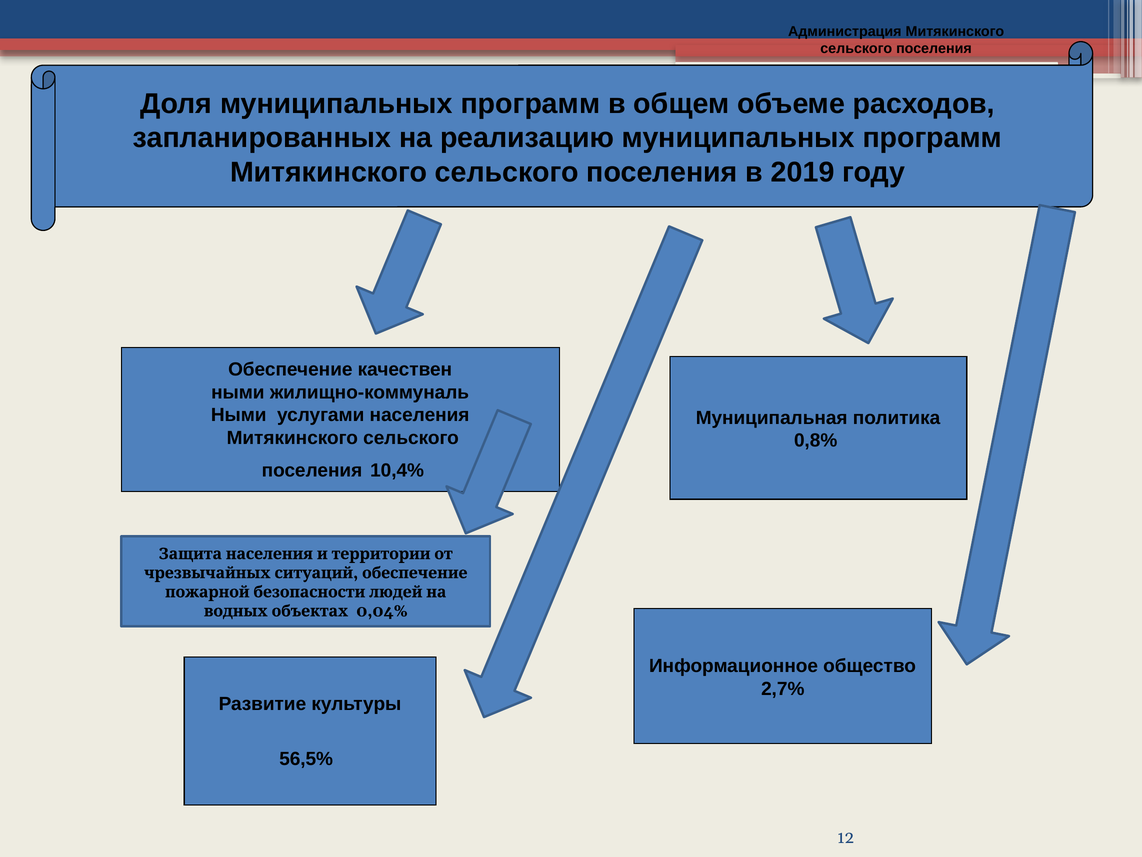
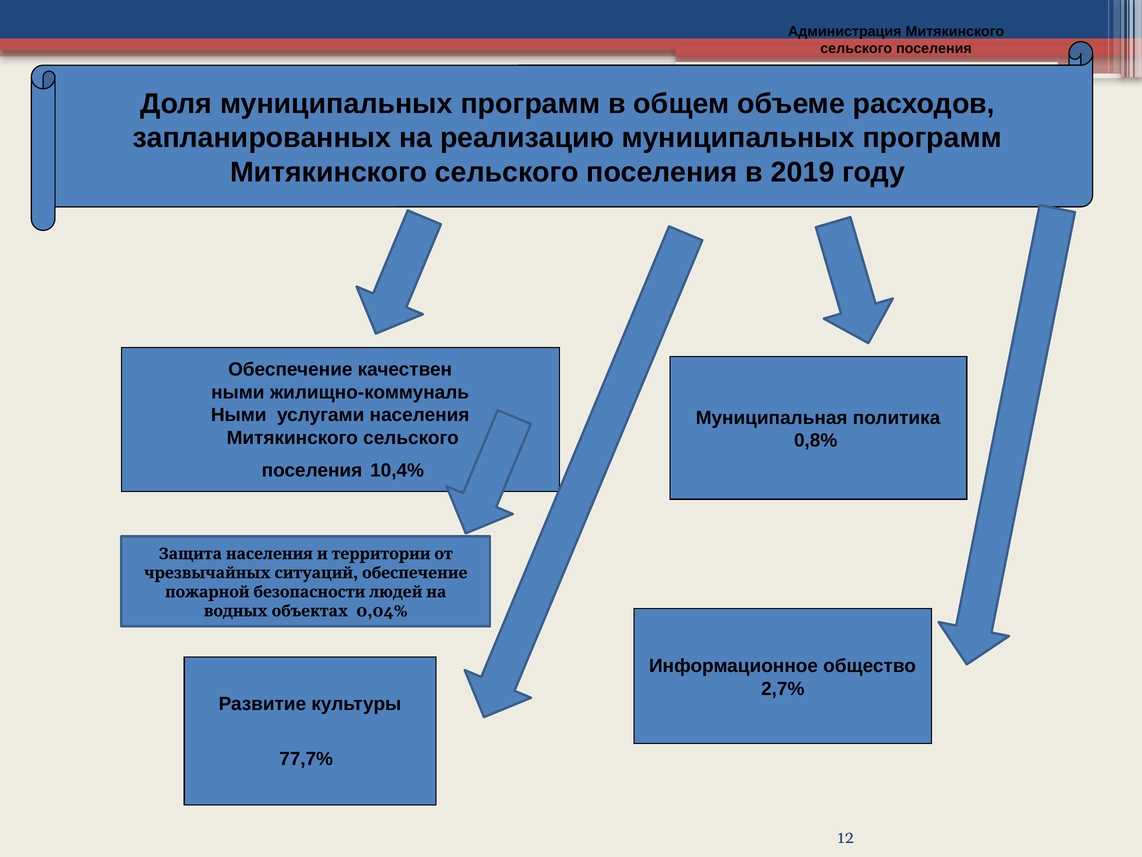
56,5%: 56,5% -> 77,7% (306, 759)
